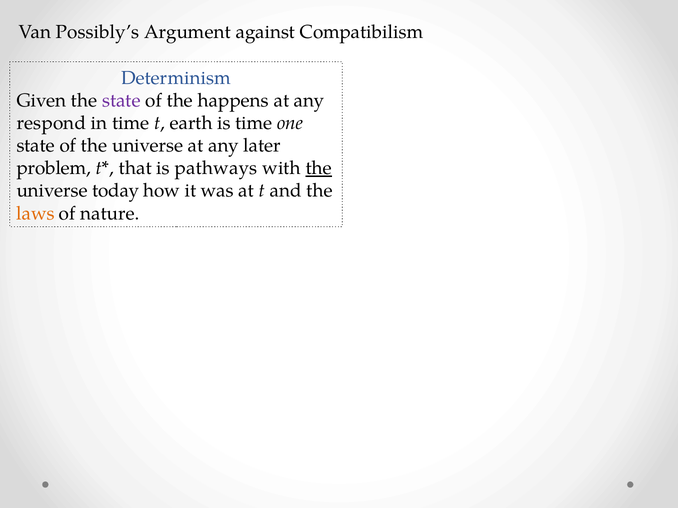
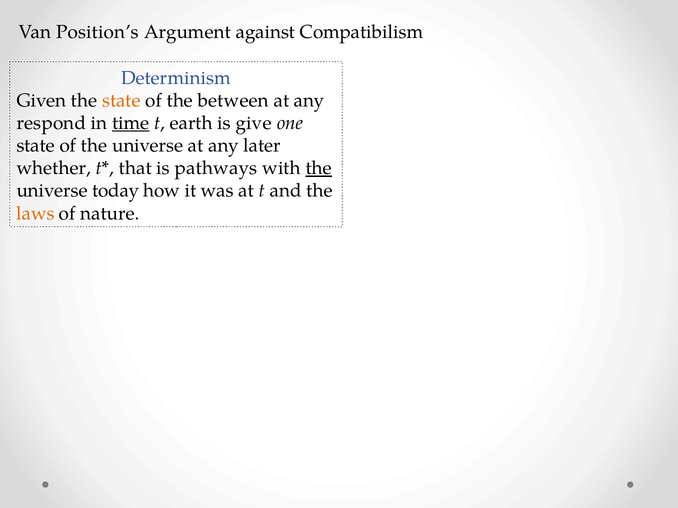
Possibly’s: Possibly’s -> Position’s (98, 32)
state colour: purple -> orange (121, 100)
happens: happens -> between (233, 100)
time underline: none -> present (131, 123)
is time: time -> give (254, 123)
problem: problem -> whether (54, 168)
